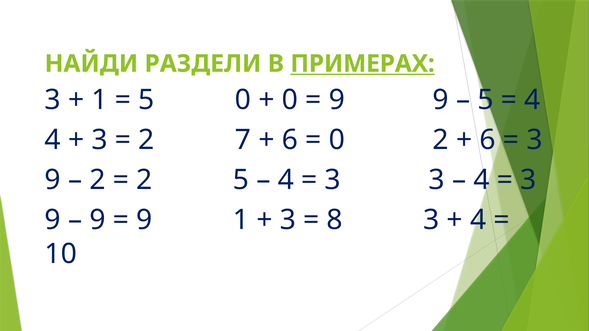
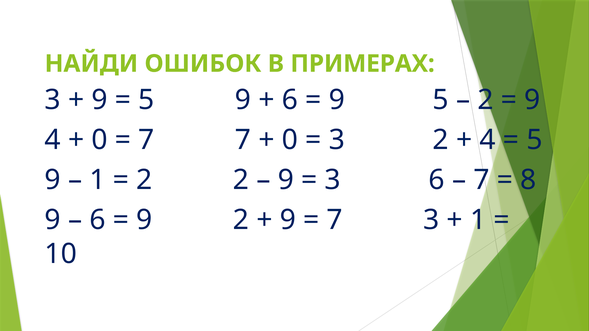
РАЗДЕЛИ: РАЗДЕЛИ -> ОШИБОК (203, 64)
ПРИМЕРАХ underline: present -> none (363, 64)
1: 1 -> 9 (100, 100)
0: 0 -> 9 (243, 100)
0: 0 -> 6 (290, 100)
9 9: 9 -> 5 (441, 100)
5: 5 -> 2 (486, 100)
4: 4 -> 9 (532, 100)
3: 3 -> 0 (100, 140)
2: 2 -> 7 (146, 140)
6: 6 -> 0 (290, 140)
0: 0 -> 3 (337, 140)
6: 6 -> 4 (488, 140)
3: 3 -> 5 (534, 140)
2: 2 -> 1 (97, 180)
2 5: 5 -> 2 (241, 180)
4: 4 -> 9 (286, 180)
3 3: 3 -> 6 (437, 180)
4: 4 -> 7 (481, 180)
3: 3 -> 8 (528, 180)
9: 9 -> 6 (97, 220)
9 1: 1 -> 2 (241, 220)
3: 3 -> 9 (288, 220)
8: 8 -> 7 (335, 220)
4: 4 -> 1 (478, 220)
